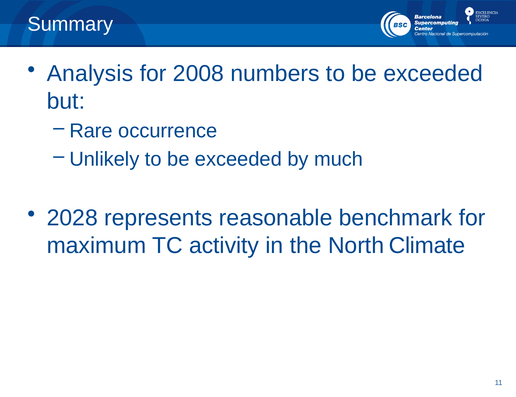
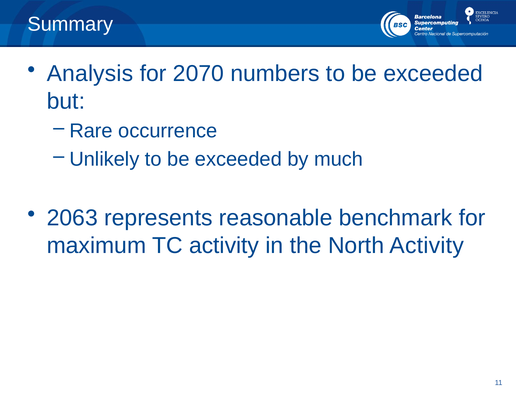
2008: 2008 -> 2070 (198, 74)
2028: 2028 -> 2063 (72, 218)
North Climate: Climate -> Activity (427, 245)
